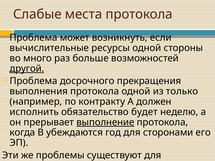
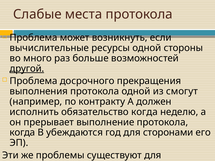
только: только -> смогут (182, 91)
обязательство будет: будет -> когда (144, 112)
выполнение underline: present -> none (105, 122)
